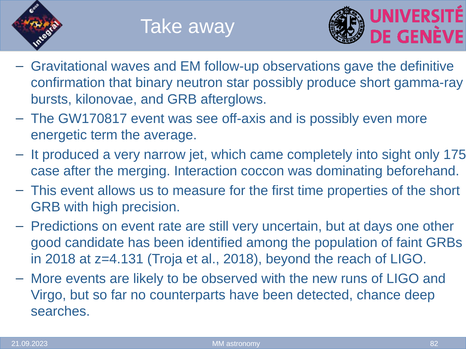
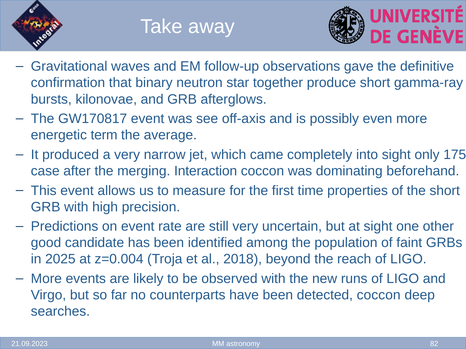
star possibly: possibly -> together (278, 83)
at days: days -> sight (378, 227)
in 2018: 2018 -> 2025 (60, 260)
z=4.131: z=4.131 -> z=0.004 (119, 260)
detected chance: chance -> coccon (379, 295)
